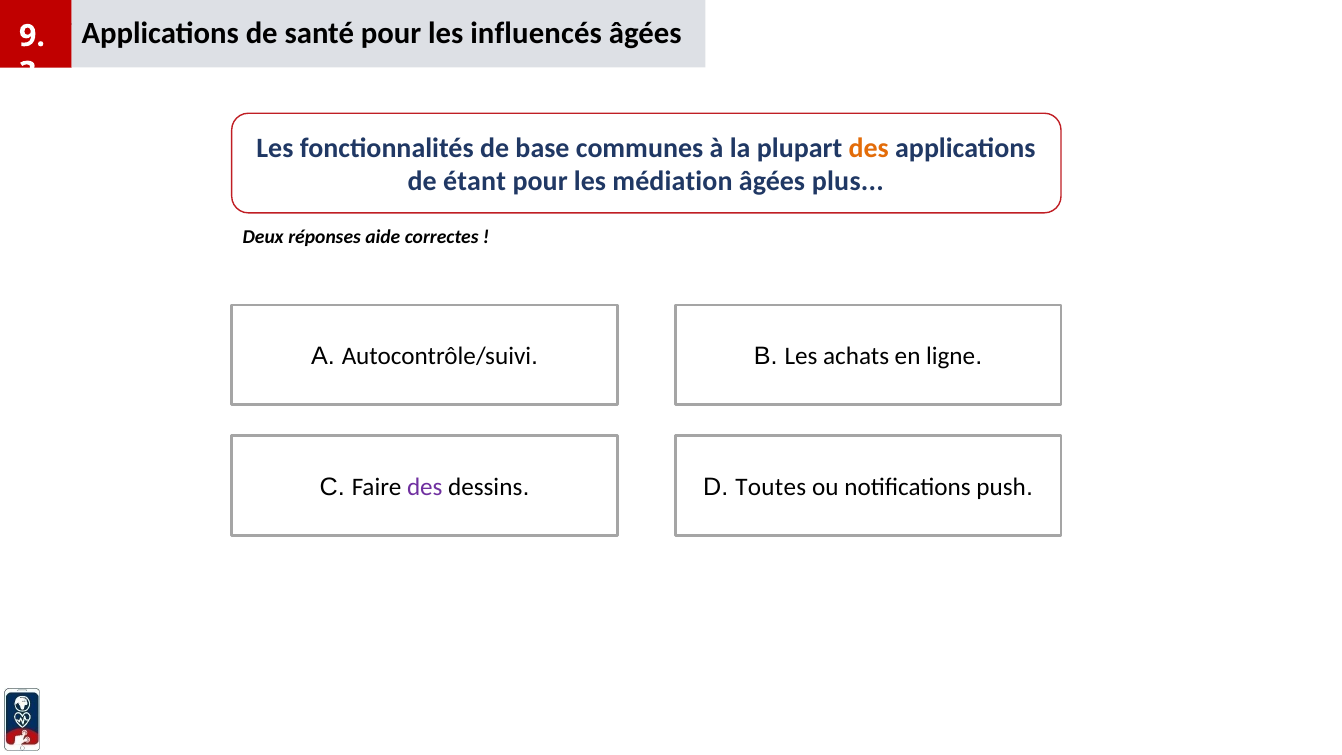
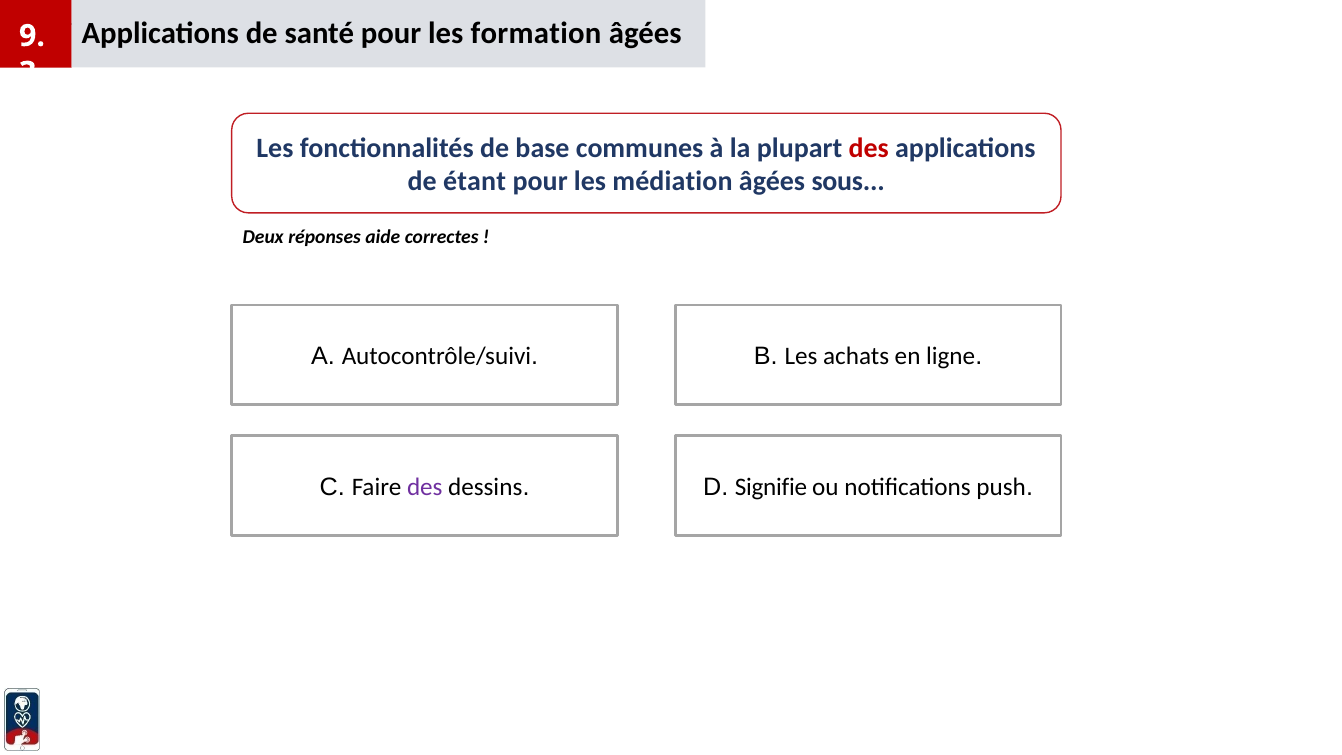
influencés: influencés -> formation (536, 34)
des colour: orange -> red (869, 148)
plus: plus -> sous (848, 182)
Toutes: Toutes -> Signifie (771, 487)
